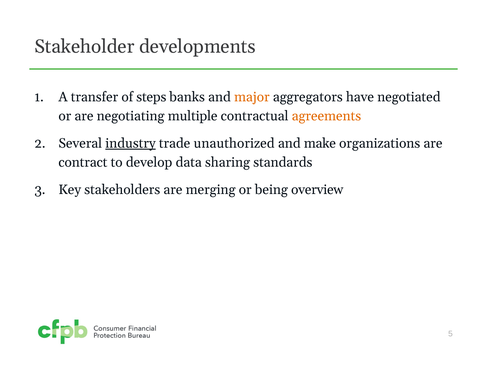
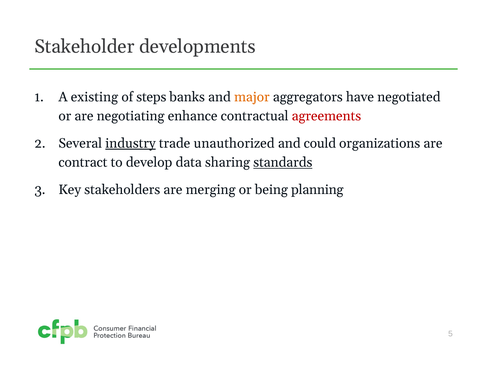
transfer: transfer -> existing (94, 97)
multiple: multiple -> enhance (193, 116)
agreements colour: orange -> red (326, 116)
make: make -> could (320, 143)
standards underline: none -> present (283, 163)
overview: overview -> planning (317, 190)
